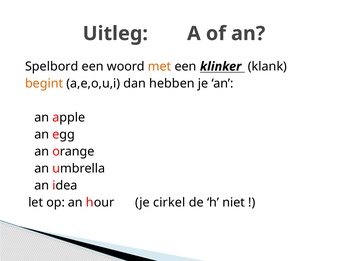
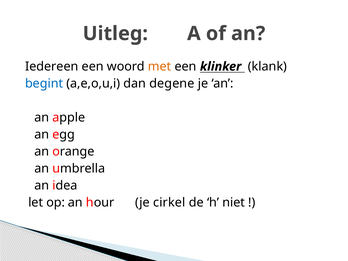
Spelbord: Spelbord -> Iedereen (52, 67)
begint colour: orange -> blue (44, 84)
hebben: hebben -> degene (172, 84)
